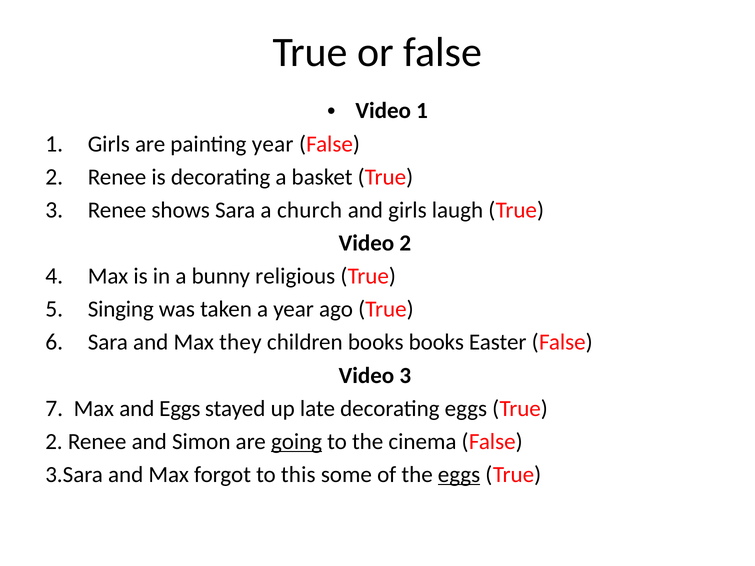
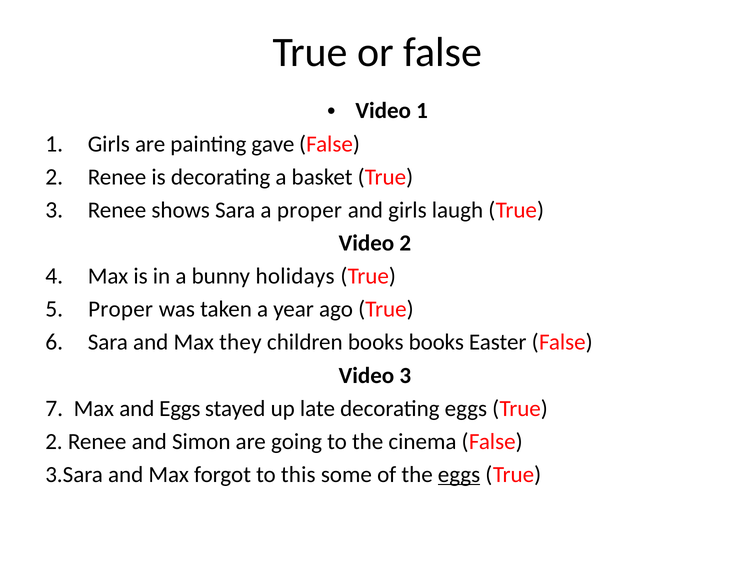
painting year: year -> gave (273, 144)
a church: church -> proper (310, 210)
religious: religious -> holidays (295, 276)
Singing: Singing -> Proper (121, 309)
going underline: present -> none (297, 442)
